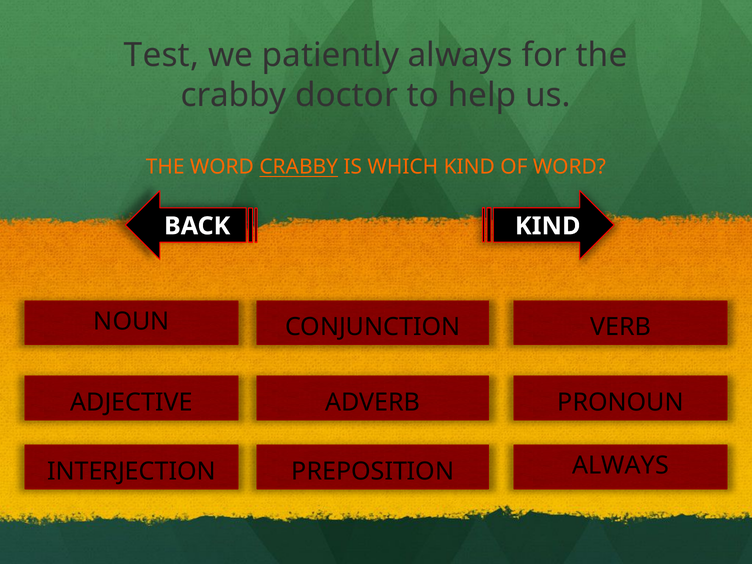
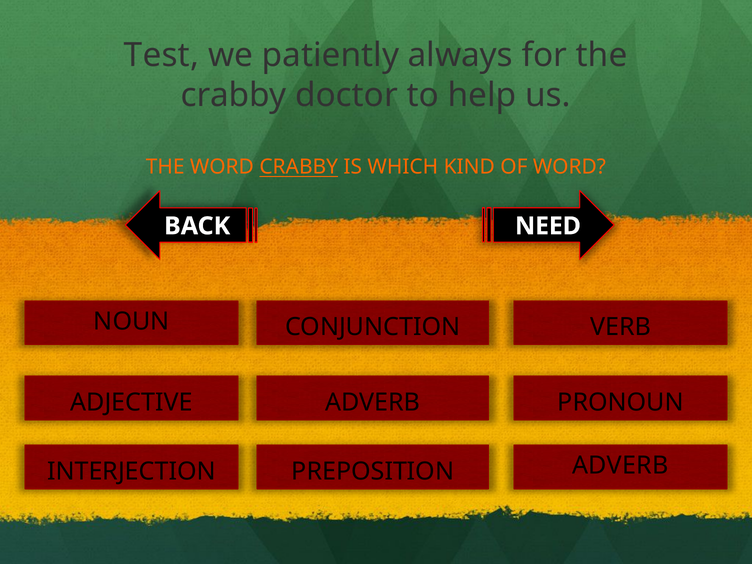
BACK KIND: KIND -> NEED (548, 226)
ALWAYS: ALWAYS -> ADVERB (620, 465)
